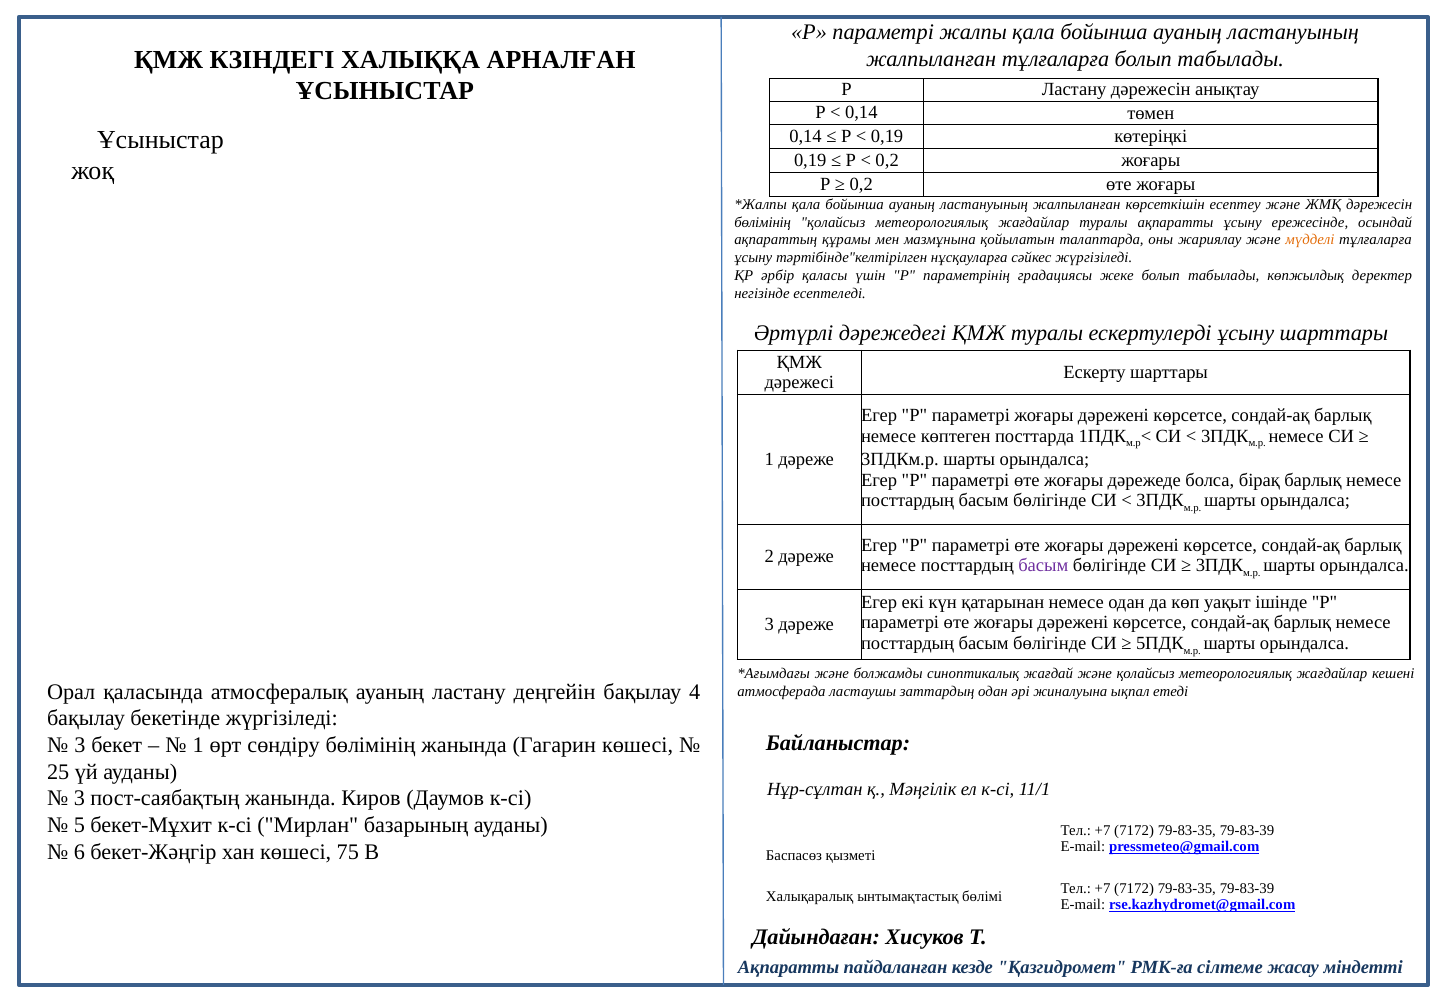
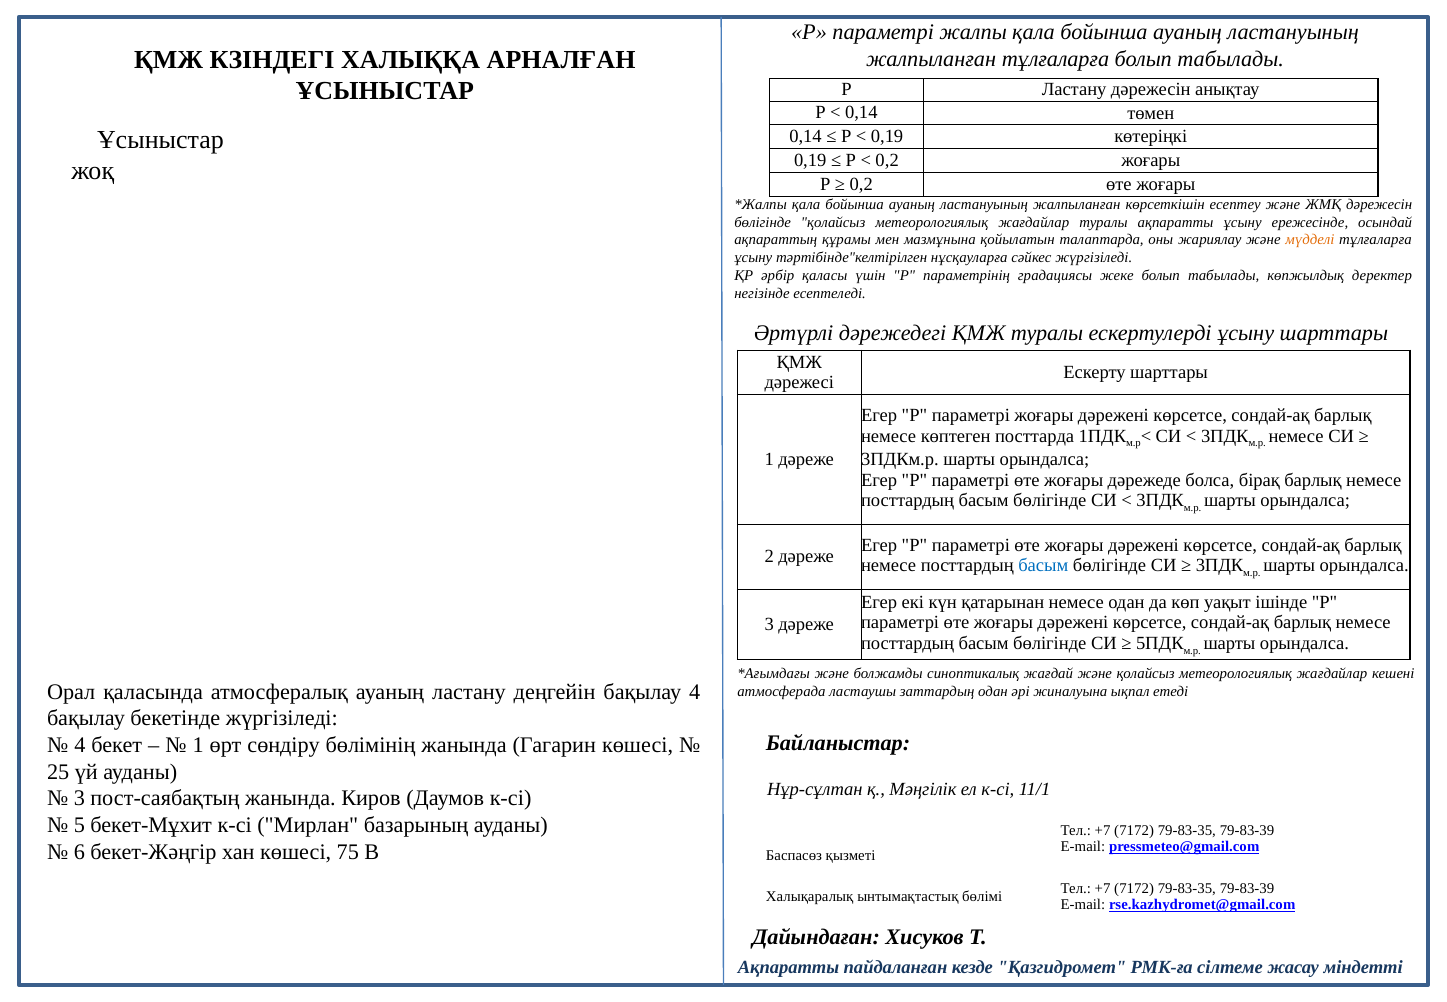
бөлімінің: бөлімінің -> бөлігінде (763, 222)
басым colour: purple -> blue (1043, 565)
3: 3 -> 4 (80, 745)
